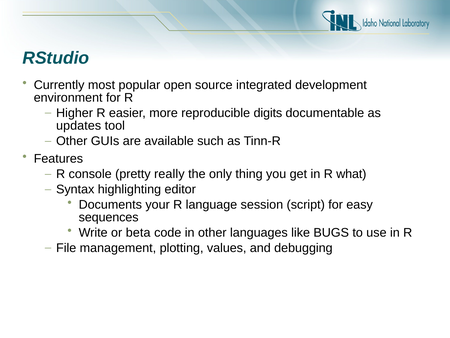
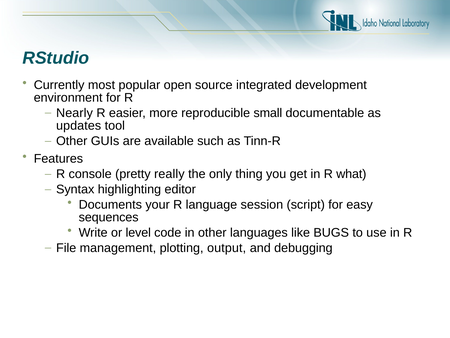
Higher: Higher -> Nearly (74, 113)
digits: digits -> small (268, 113)
beta: beta -> level (138, 232)
values: values -> output (227, 248)
